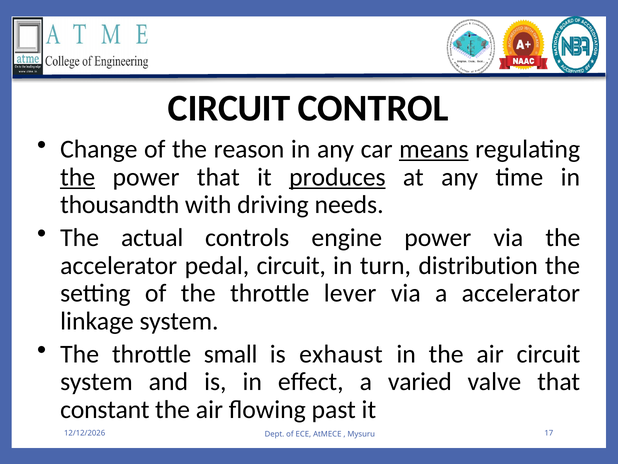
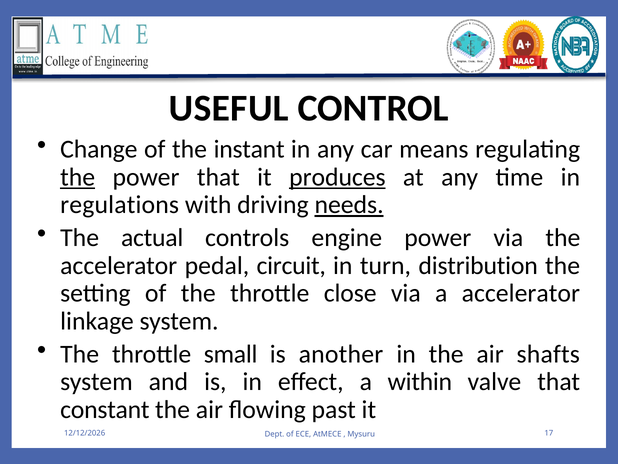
CIRCUIT: CIRCUIT -> USEFUL (229, 108)
reason: reason -> instant (249, 149)
means underline: present -> none (434, 149)
thousandth: thousandth -> regulations (120, 205)
needs underline: none -> present (349, 205)
lever: lever -> close (350, 293)
exhaust: exhaust -> another (341, 354)
air circuit: circuit -> shafts (548, 354)
varied: varied -> within (420, 381)
